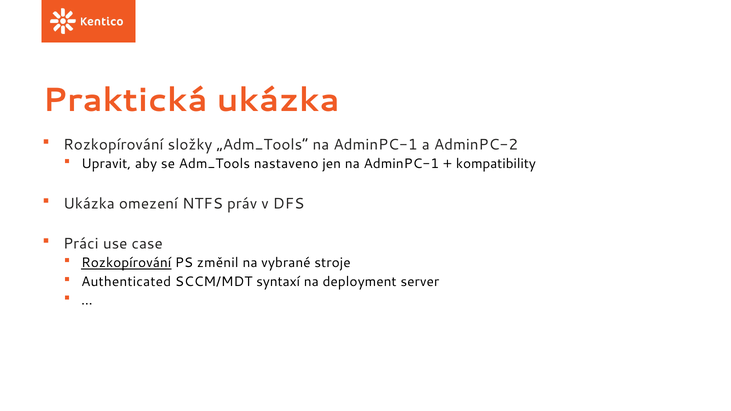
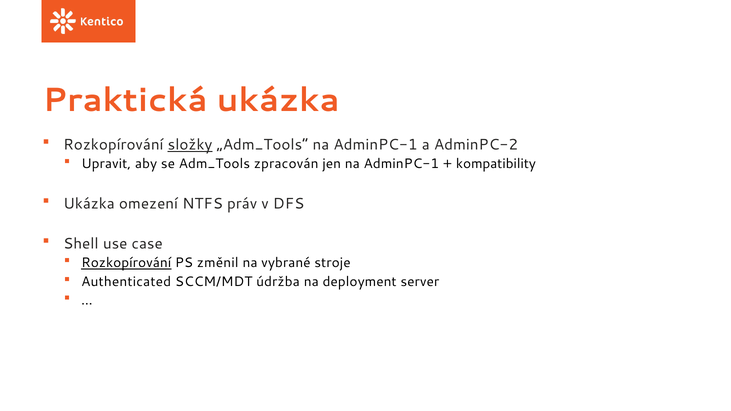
složky underline: none -> present (190, 145)
nastaveno: nastaveno -> zpracován (286, 164)
Práci: Práci -> Shell (81, 244)
syntaxí: syntaxí -> údržba (278, 282)
